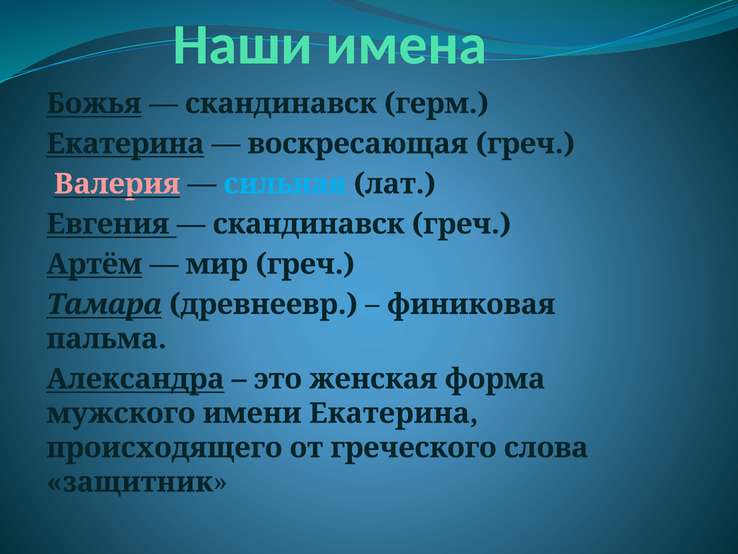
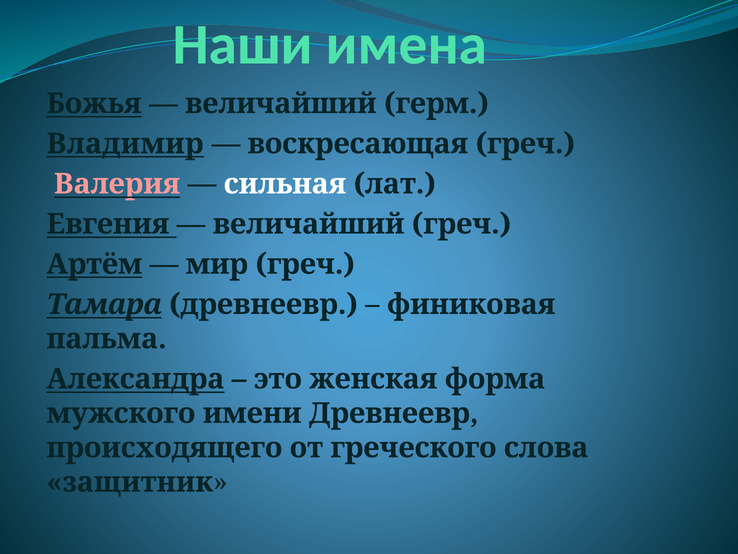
скандинавск: скандинавск -> величайший (281, 104)
Екатерина: Екатерина -> Владимир (125, 144)
сильная colour: light blue -> white (285, 184)
скандинавск: скандинавск -> величайший (309, 224)
имени Екатерина: Екатерина -> Древнеевр (394, 413)
